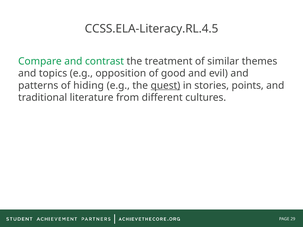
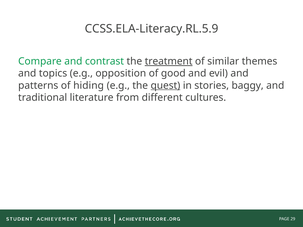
CCSS.ELA-Literacy.RL.4.5: CCSS.ELA-Literacy.RL.4.5 -> CCSS.ELA-Literacy.RL.5.9 (152, 29)
treatment underline: none -> present (169, 61)
points: points -> baggy (248, 86)
